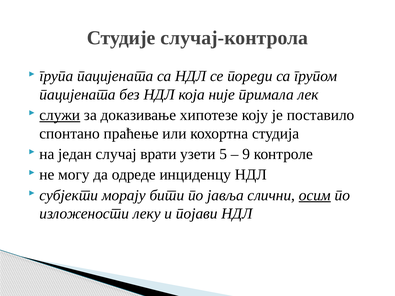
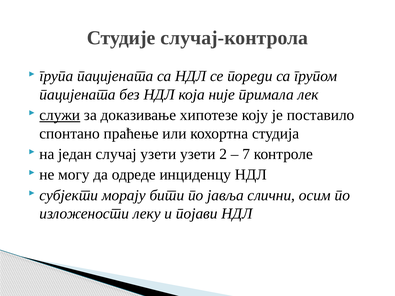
случај врати: врати -> узети (158, 154)
5: 5 -> 2 (223, 154)
9: 9 -> 7 (246, 154)
осим underline: present -> none (315, 195)
